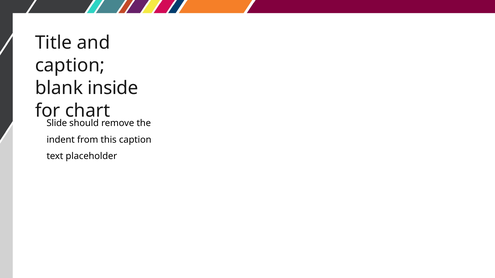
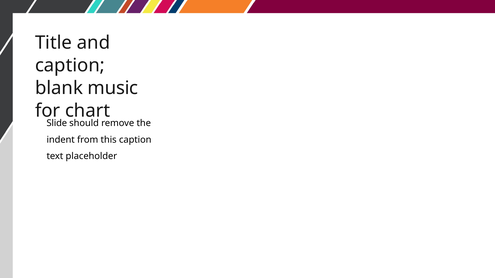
inside: inside -> music (113, 88)
